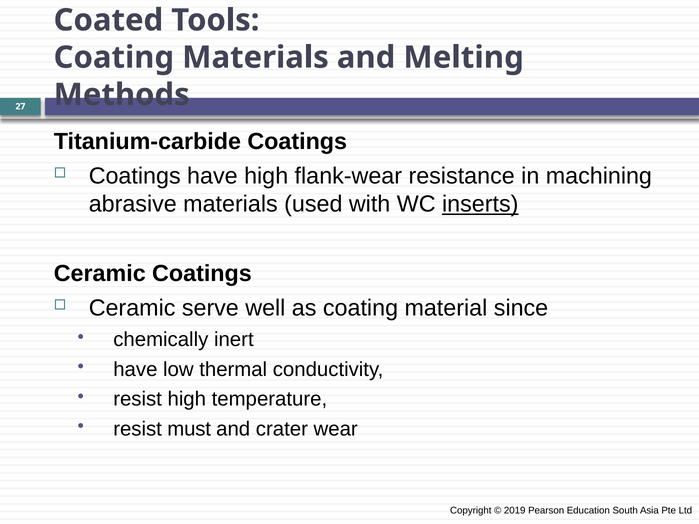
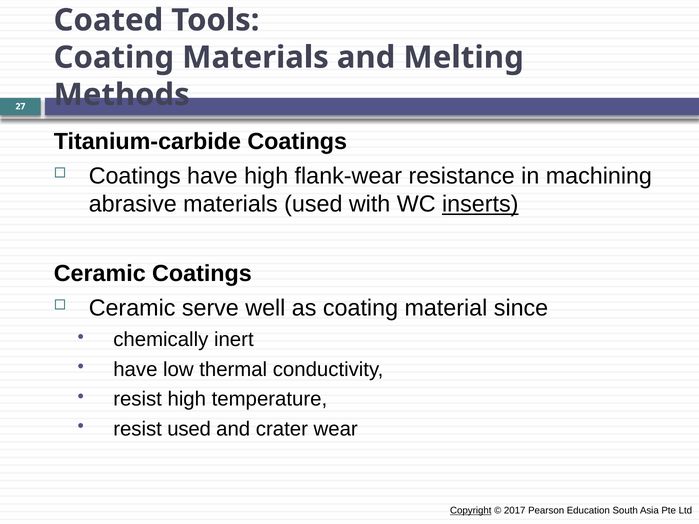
resist must: must -> used (189, 429)
Copyright underline: none -> present (471, 511)
2019: 2019 -> 2017 (515, 511)
